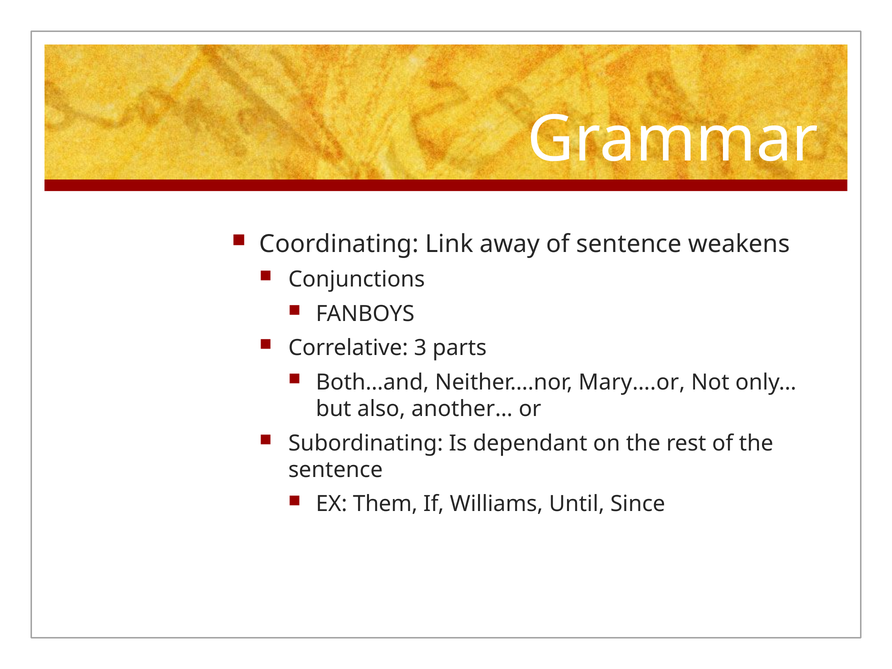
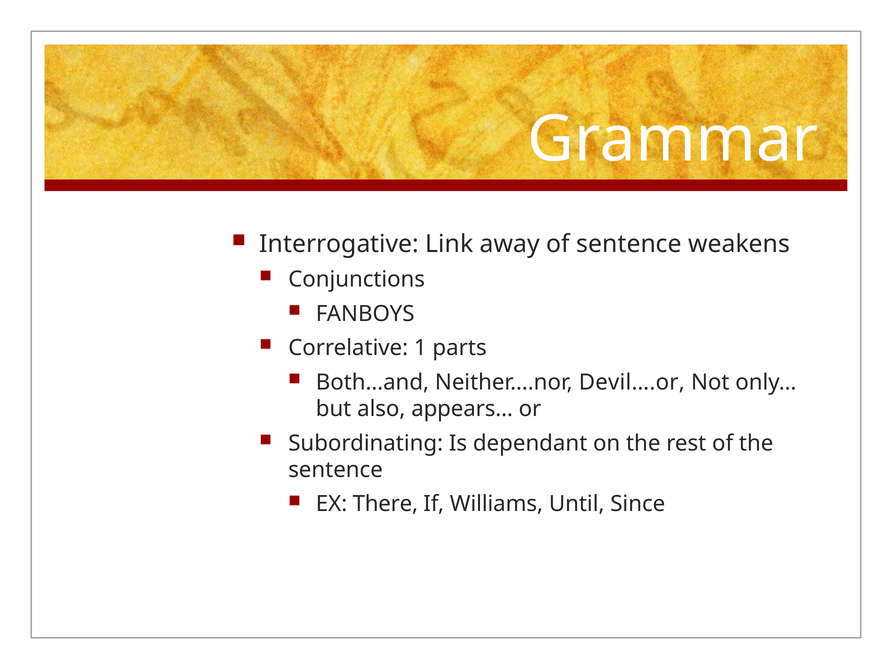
Coordinating: Coordinating -> Interrogative (339, 244)
3: 3 -> 1 (420, 348)
Mary….or: Mary….or -> Devil….or (632, 382)
another…: another… -> appears… (462, 409)
Them: Them -> There (385, 504)
